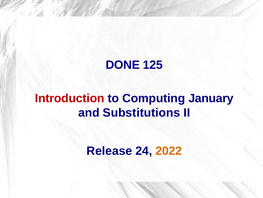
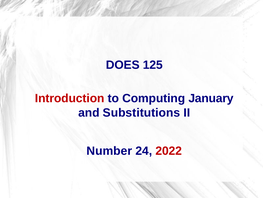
DONE: DONE -> DOES (123, 65)
Release: Release -> Number (109, 150)
2022 colour: orange -> red (169, 150)
